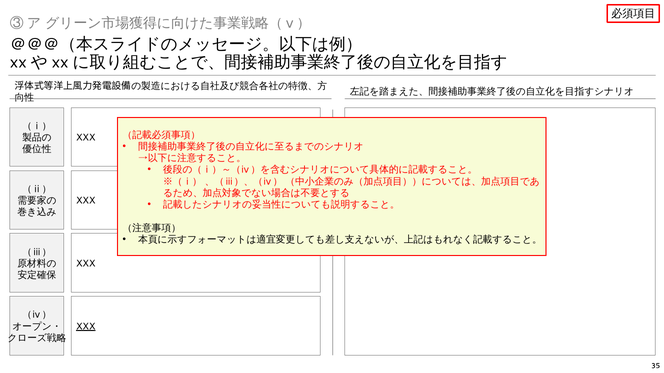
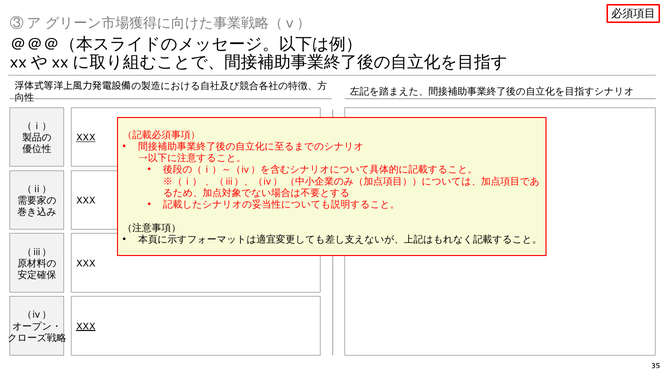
XXX underline: none -> present (86, 138)
